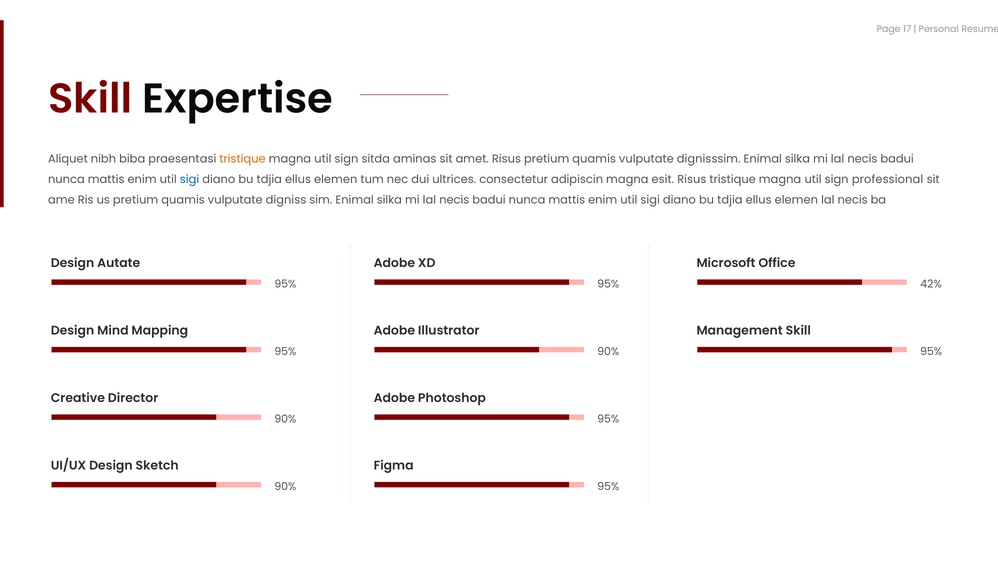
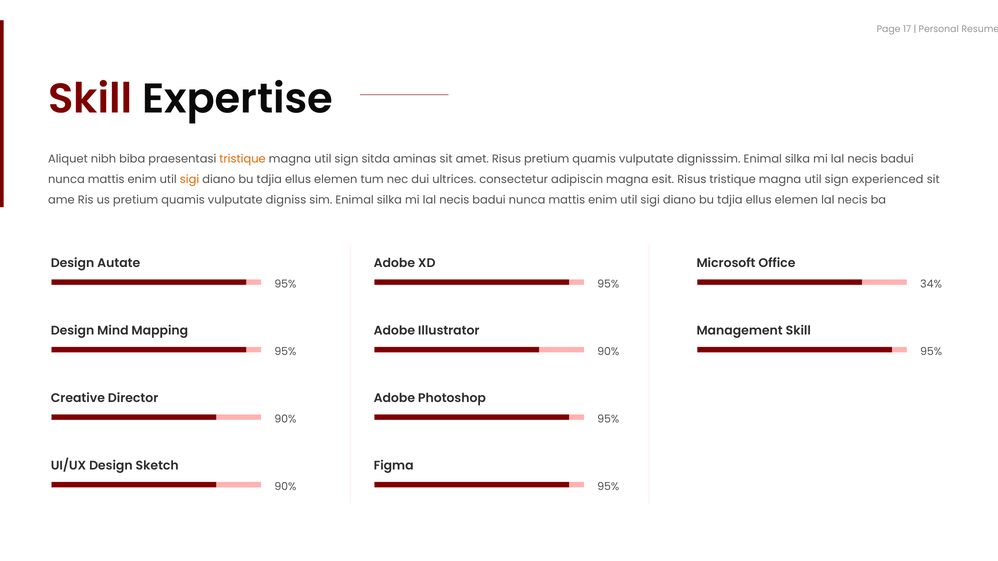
sigi colour: blue -> orange (190, 180)
professional: professional -> experienced (888, 180)
42%: 42% -> 34% (931, 284)
